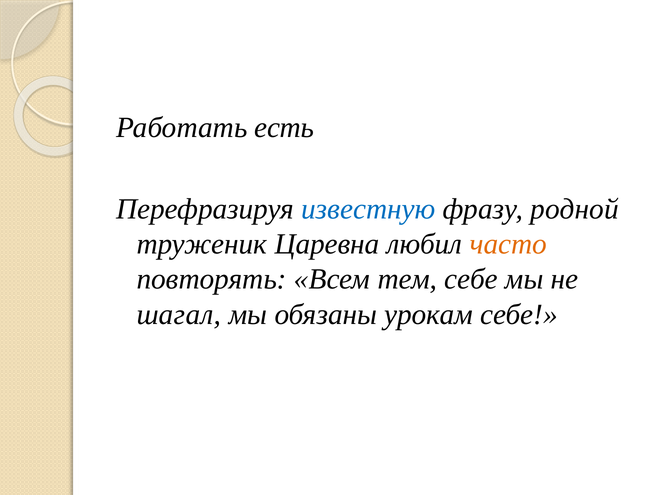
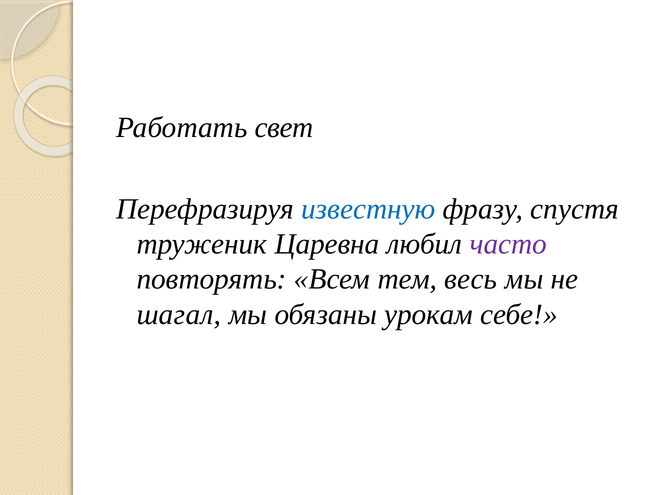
есть: есть -> свет (284, 127)
родной: родной -> спустя (575, 209)
часто colour: orange -> purple (508, 244)
тем себе: себе -> весь (471, 279)
